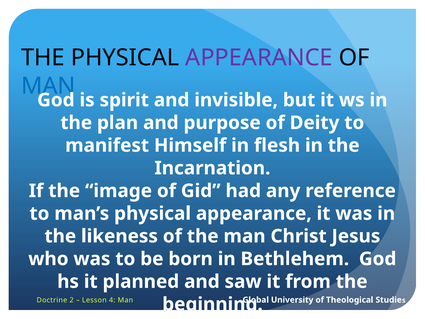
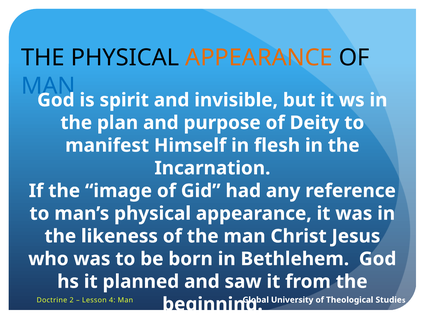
APPEARANCE colour: purple -> orange (259, 58)
